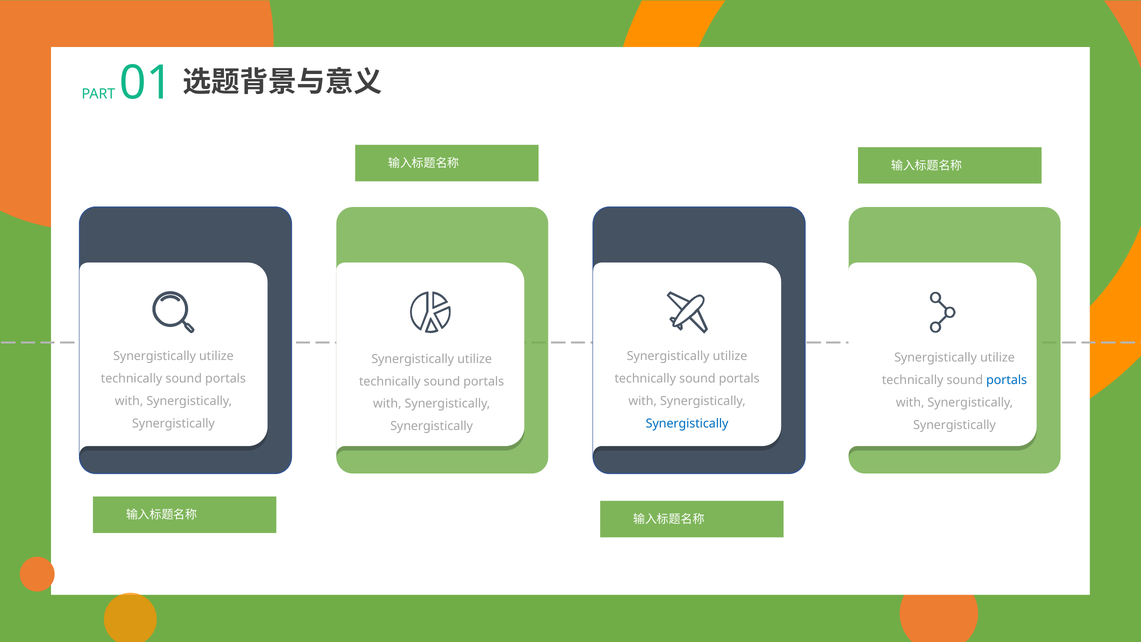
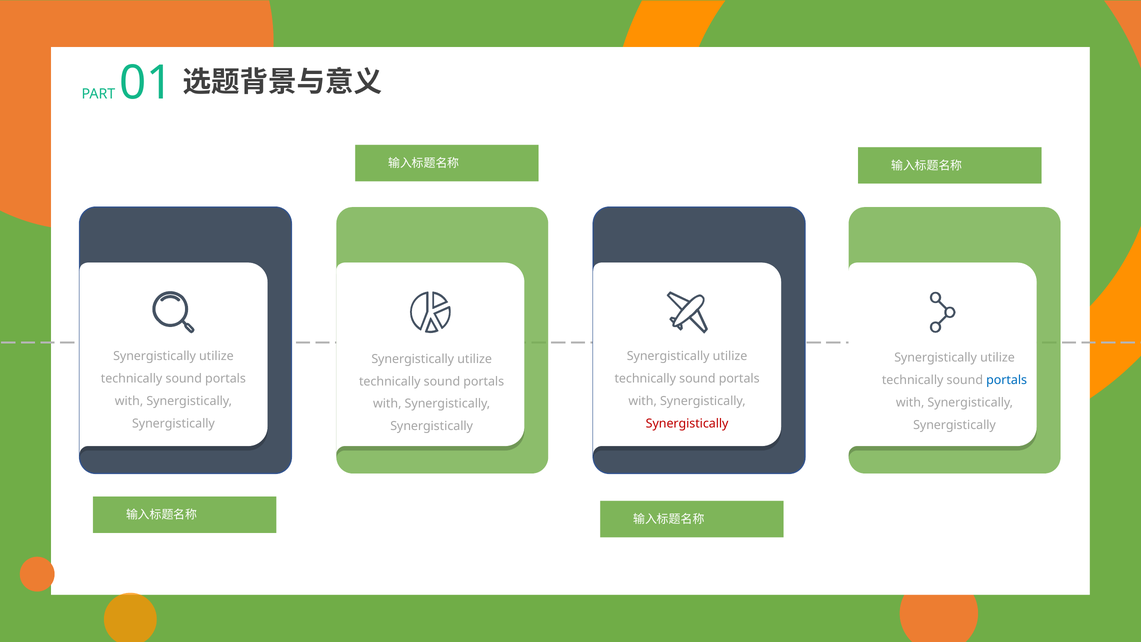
Synergistically colour: blue -> red (687, 423)
